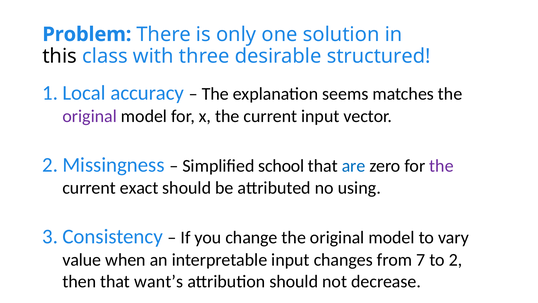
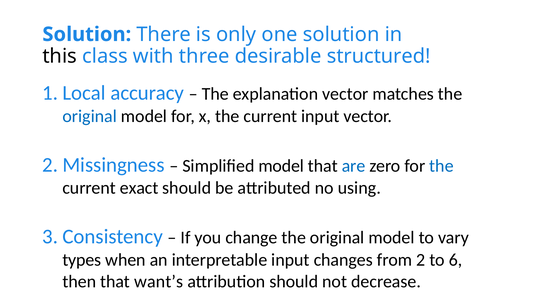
Problem: Problem -> Solution (87, 34)
explanation seems: seems -> vector (345, 94)
original colour: purple -> blue (90, 116)
Simplified school: school -> model (281, 166)
the colour: purple -> blue (441, 166)
value: value -> types (82, 260)
7: 7 -> 2 (421, 260)
2: 2 -> 6 (455, 260)
